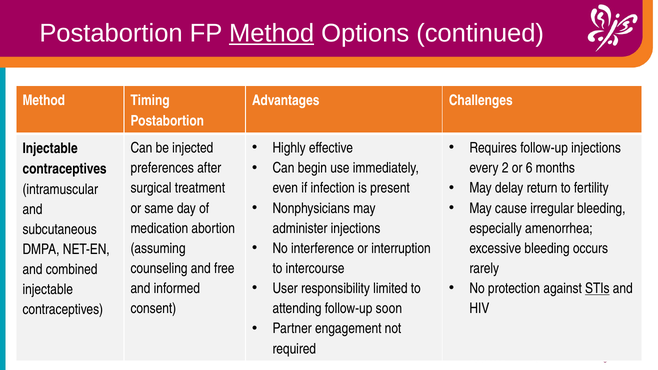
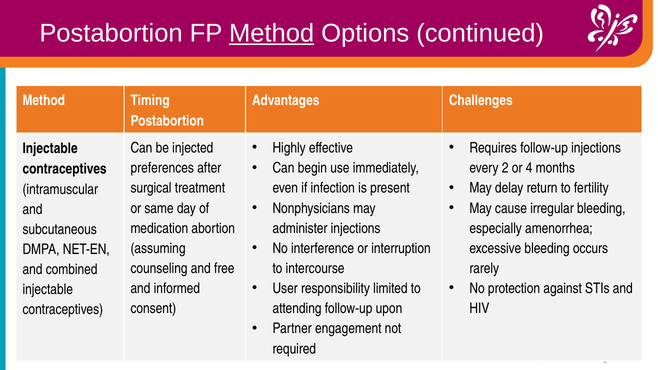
6: 6 -> 4 (529, 168)
STIs underline: present -> none (597, 289)
soon: soon -> upon (389, 309)
